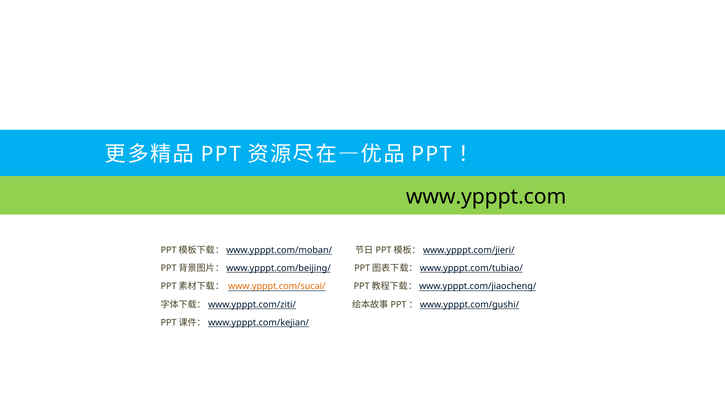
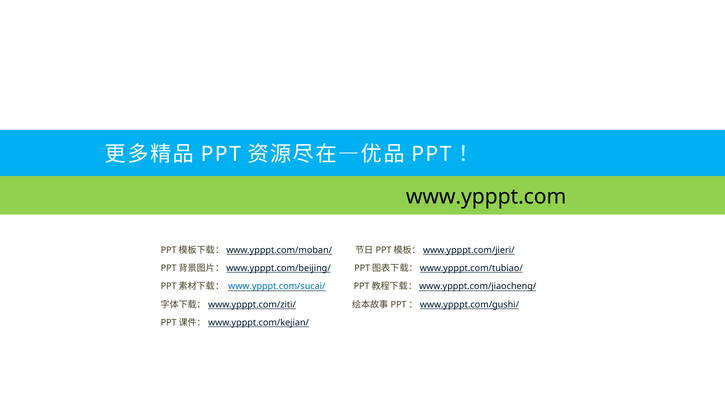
www.ypppt.com/sucai/ colour: orange -> blue (277, 286)
